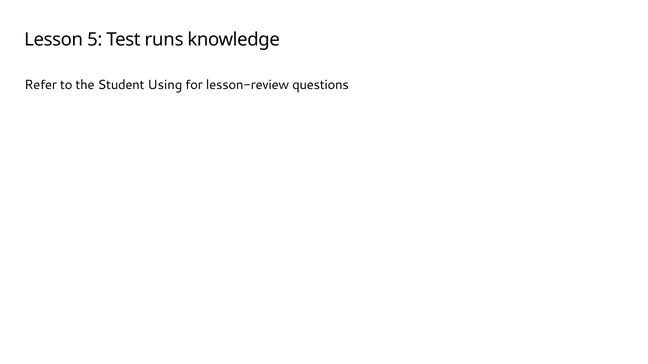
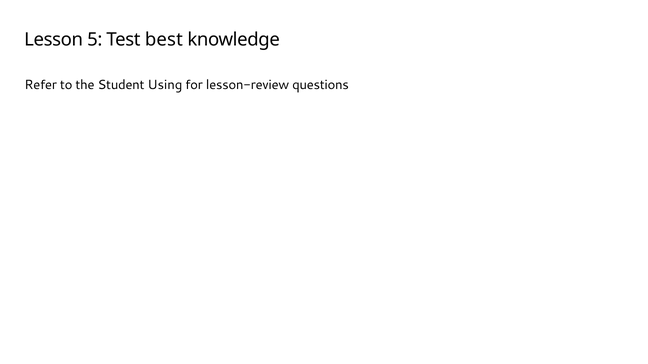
runs: runs -> best (164, 39)
